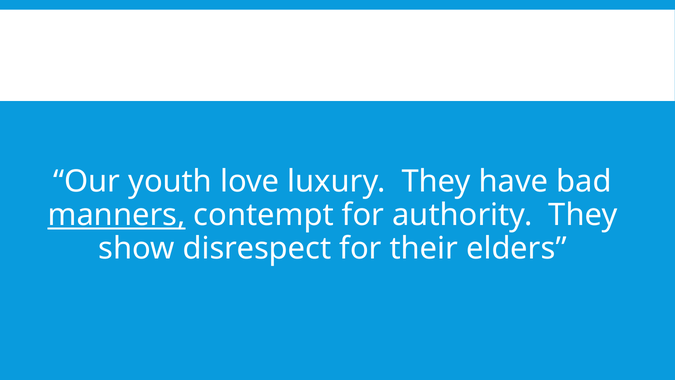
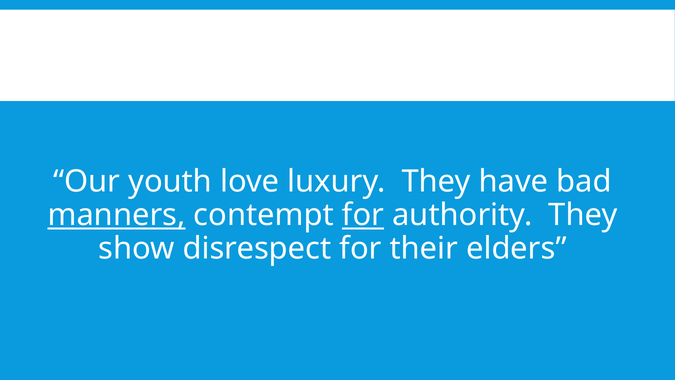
for underline: none -> present (363, 215)
